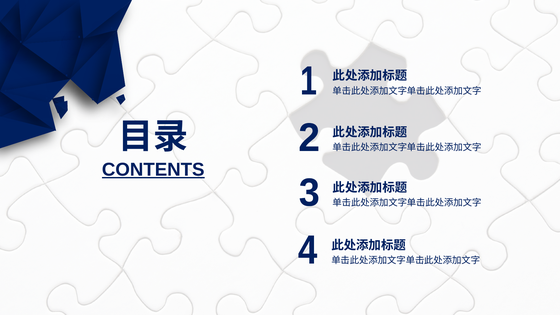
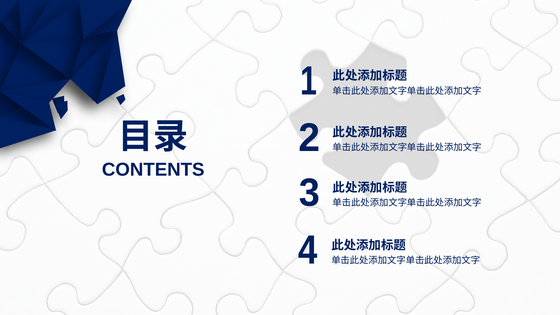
CONTENTS underline: present -> none (153, 170)
